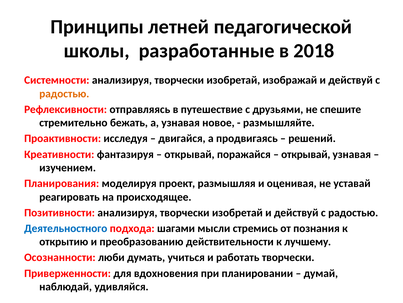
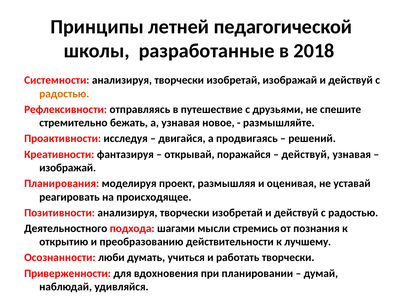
открывай: открывай -> действуй (306, 154)
изучением: изучением -> изображай (68, 167)
Деятельностного colour: blue -> black (66, 228)
